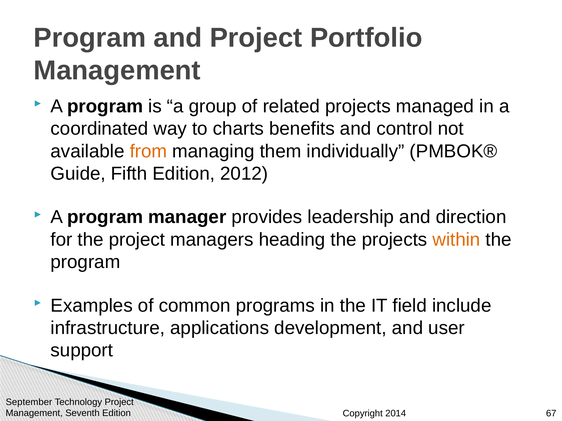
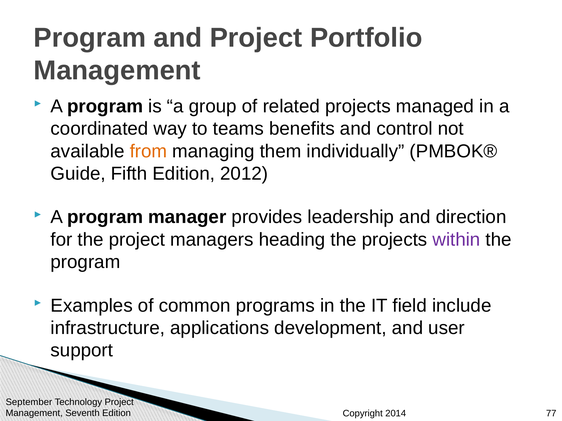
charts: charts -> teams (238, 129)
within colour: orange -> purple (456, 240)
67: 67 -> 77 (551, 414)
